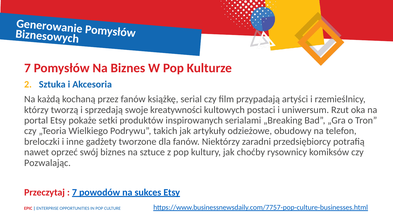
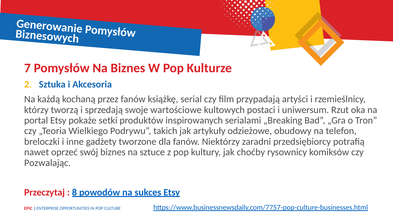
kreatywności: kreatywności -> wartościowe (176, 110)
7: 7 -> 8 (74, 192)
